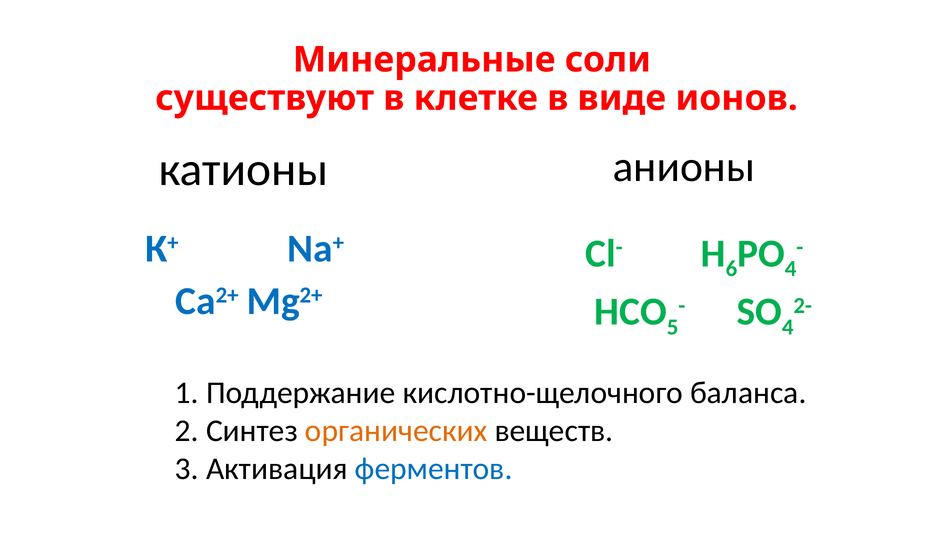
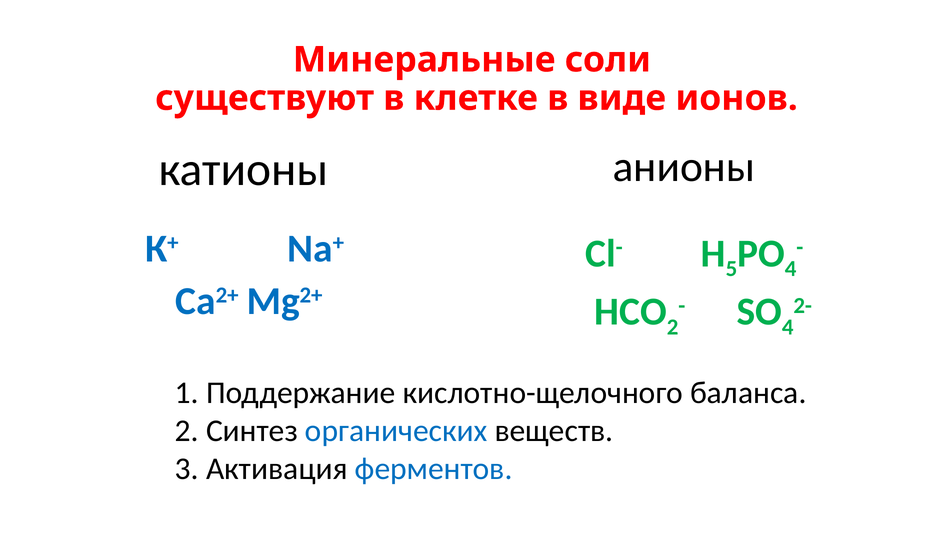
6: 6 -> 5 (732, 269)
5: 5 -> 2 (673, 327)
органических colour: orange -> blue (396, 431)
